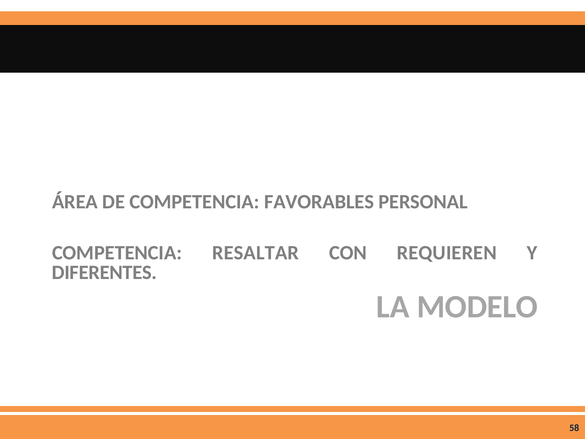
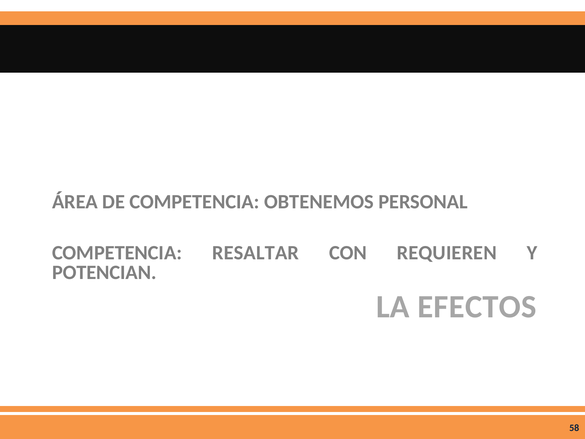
FAVORABLES: FAVORABLES -> OBTENEMOS (319, 202)
DIFERENTES: DIFERENTES -> POTENCIAN (104, 272)
MODELO: MODELO -> EFECTOS (477, 307)
